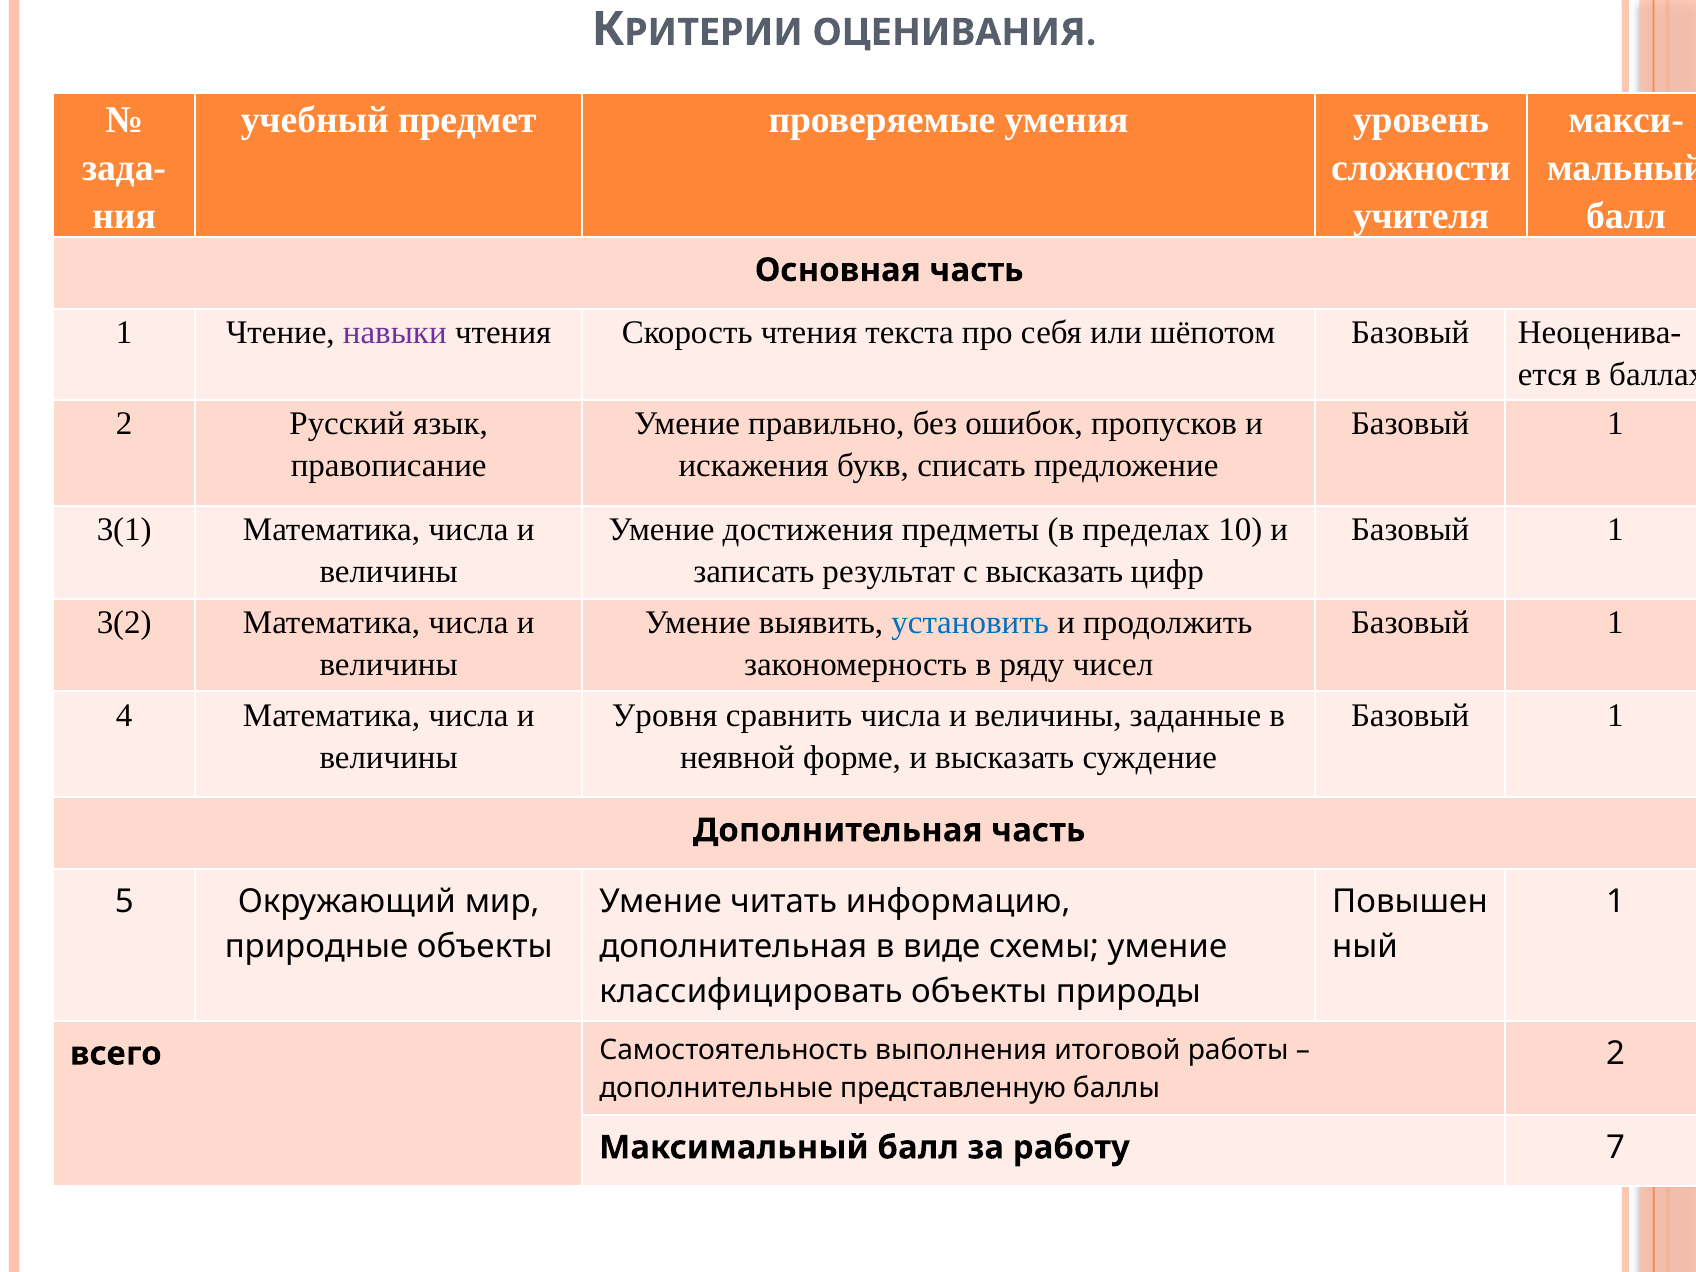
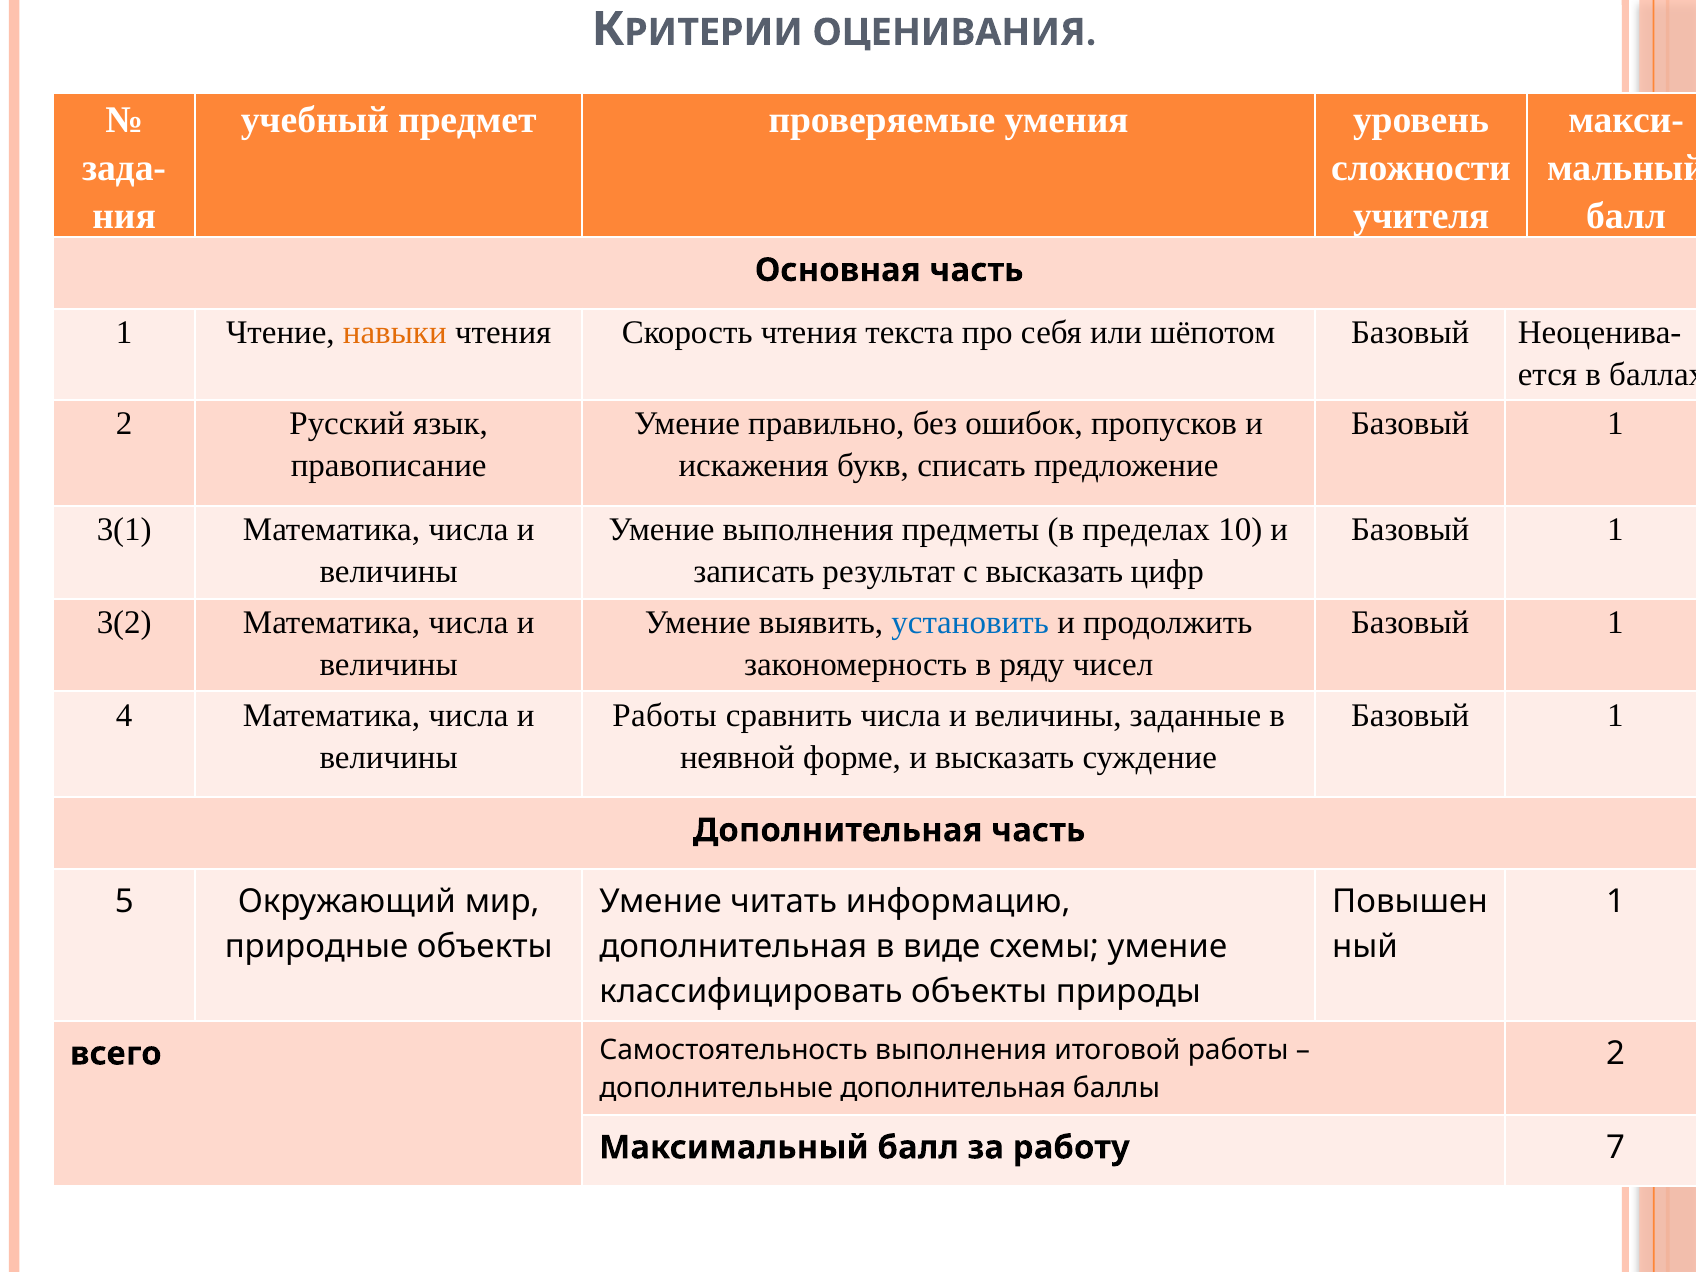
навыки colour: purple -> orange (395, 333)
Умение достижения: достижения -> выполнения (808, 530)
Уровня: Уровня -> Работы (665, 715)
дополнительные представленную: представленную -> дополнительная (953, 1089)
